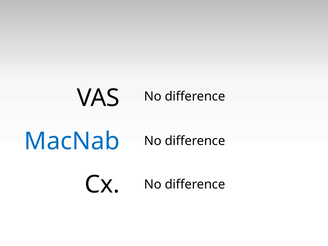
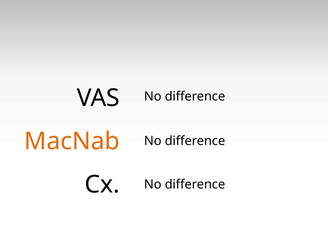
MacNab colour: blue -> orange (72, 141)
